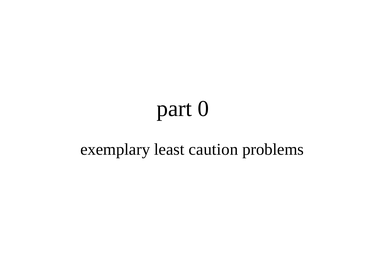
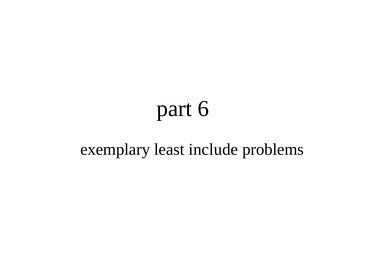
0: 0 -> 6 (203, 109)
caution: caution -> include (213, 149)
